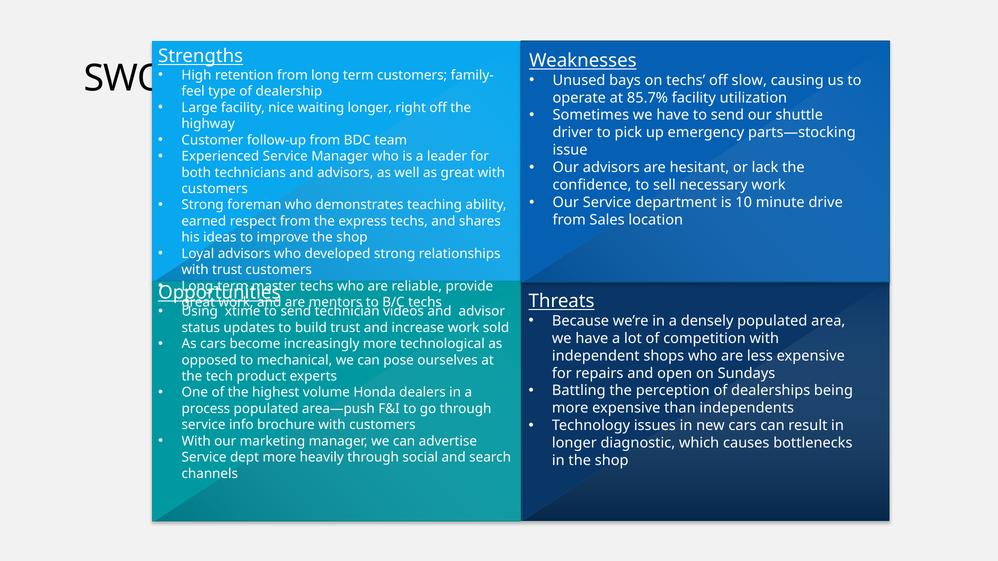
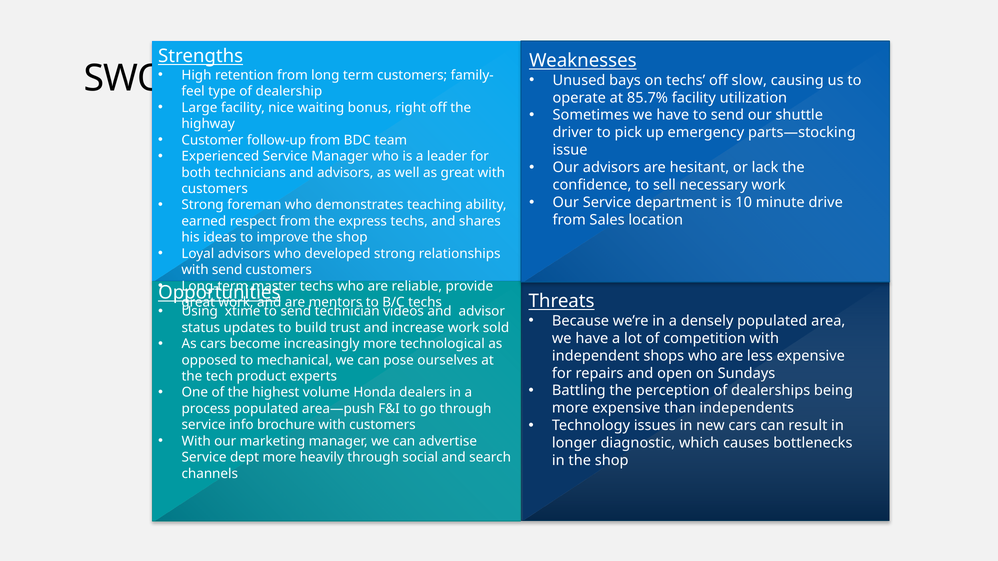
waiting longer: longer -> bonus (370, 108)
with trust: trust -> send (227, 270)
